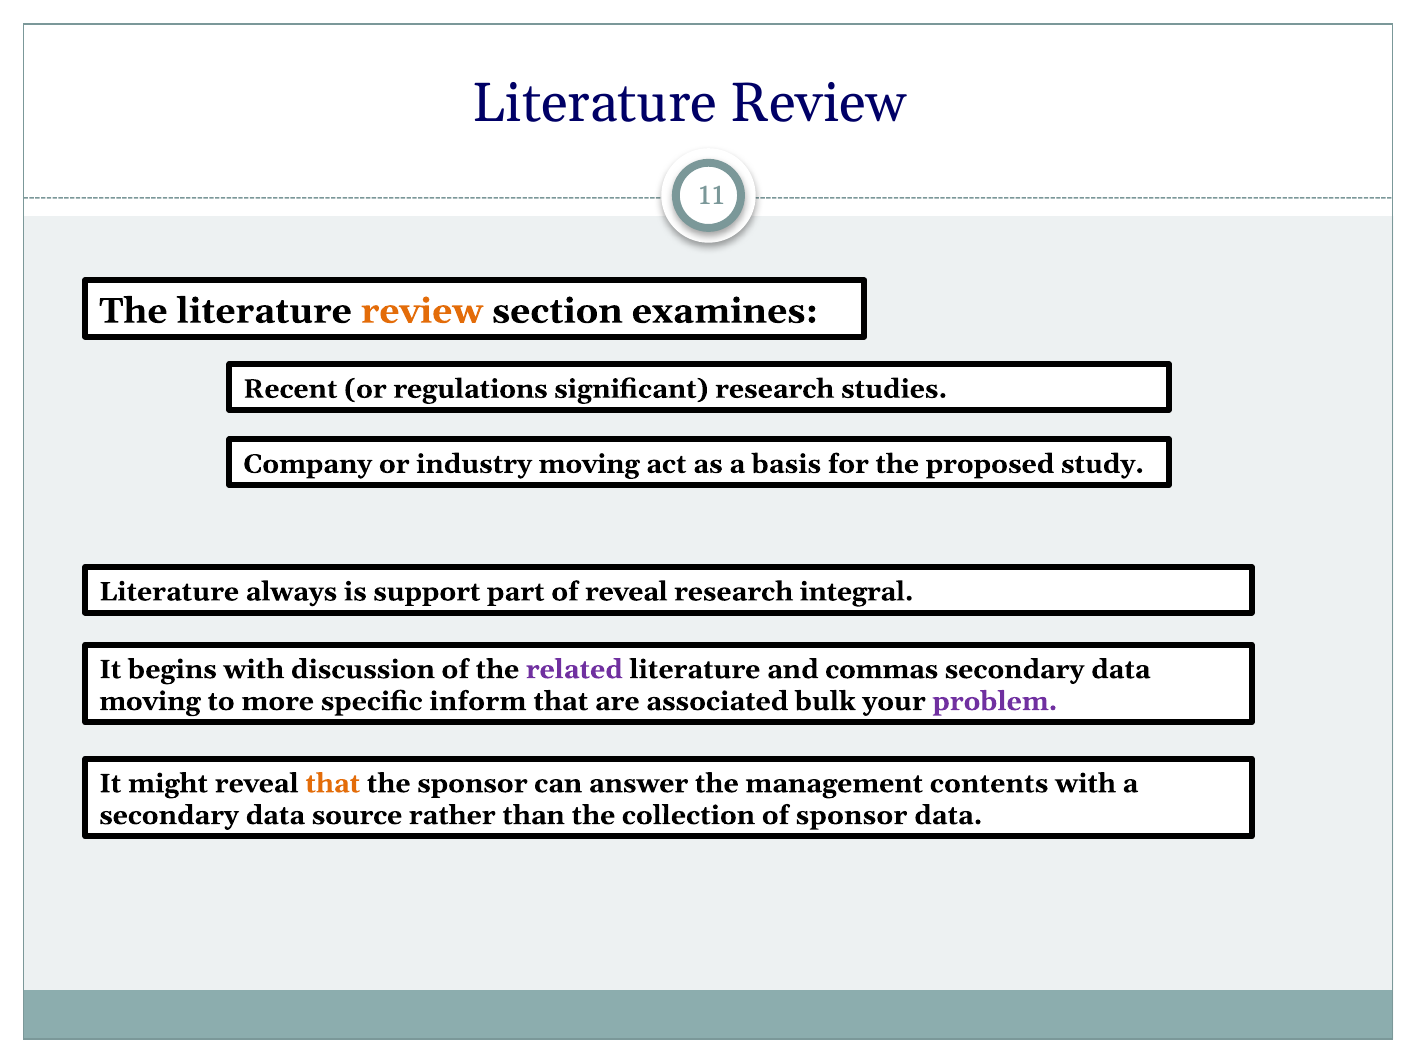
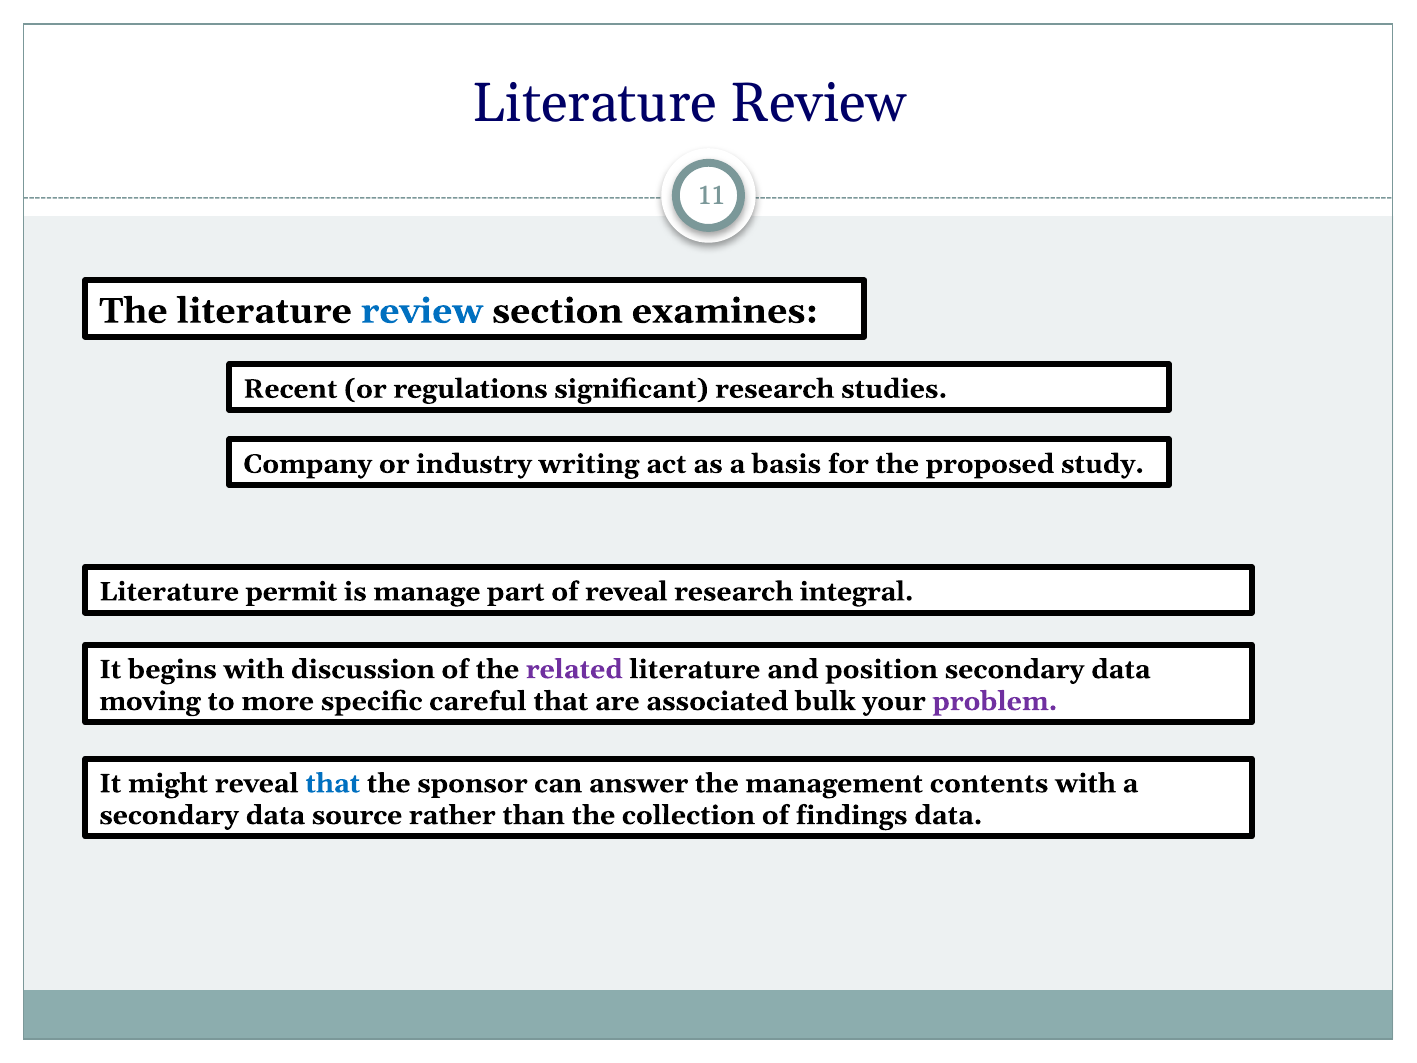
review colour: orange -> blue (422, 311)
industry moving: moving -> writing (589, 464)
always: always -> permit (291, 592)
support: support -> manage (427, 592)
commas: commas -> position (882, 669)
inform: inform -> careful (478, 701)
that colour: orange -> blue (333, 783)
of sponsor: sponsor -> findings (852, 815)
